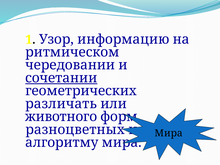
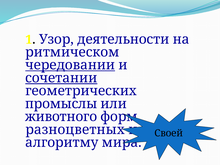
информацию: информацию -> деятельности (123, 39)
чередовании underline: none -> present (70, 65)
различать: различать -> промыслы (61, 104)
Мира: Мира -> Своей (169, 133)
